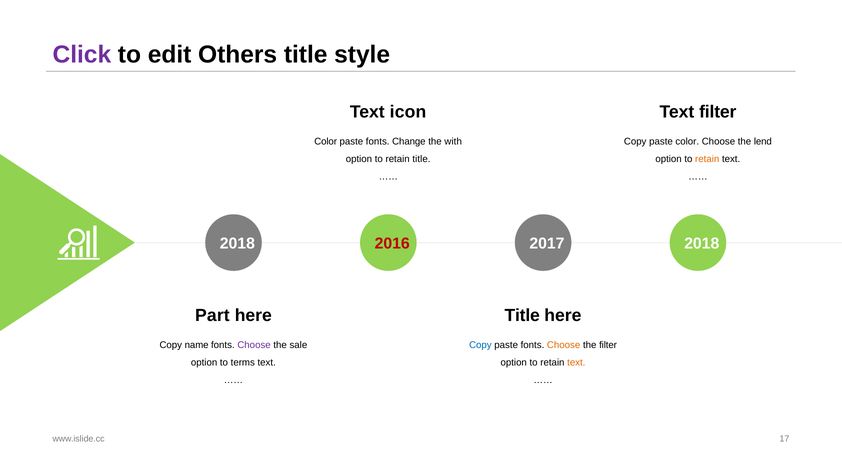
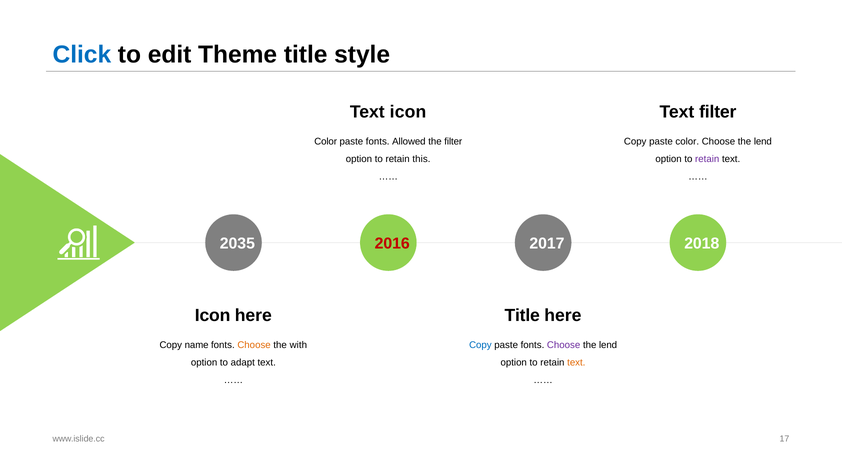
Click colour: purple -> blue (82, 54)
Others: Others -> Theme (238, 54)
Change: Change -> Allowed (409, 142)
the with: with -> filter (453, 142)
retain title: title -> this (421, 159)
retain colour: orange -> purple (707, 159)
2018: 2018 -> 2035 (237, 243)
Part: Part -> Icon (213, 315)
Choose colour: purple -> orange (254, 345)
sale: sale -> with (298, 345)
Choose colour: orange -> purple (564, 345)
filter: filter -> lend (608, 345)
terms: terms -> adapt (243, 362)
